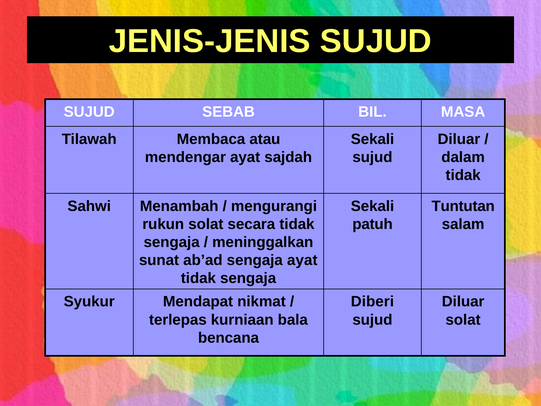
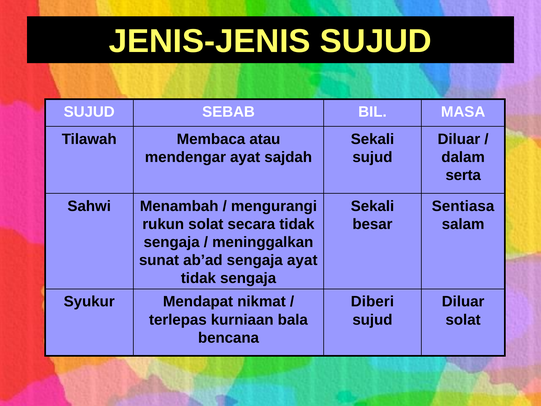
tidak: tidak -> serta (463, 175)
Tuntutan: Tuntutan -> Sentiasa (463, 206)
patuh: patuh -> besar (372, 224)
